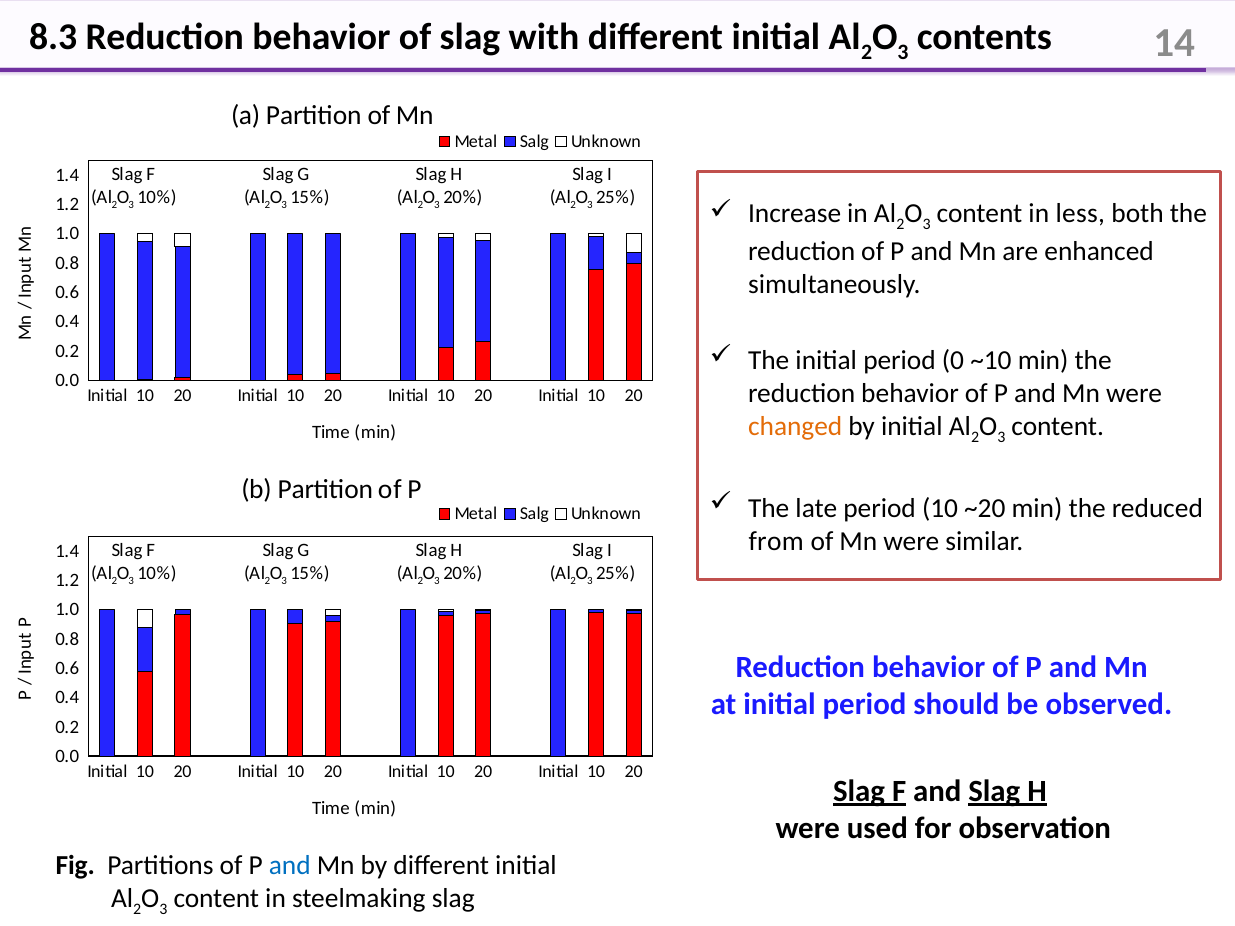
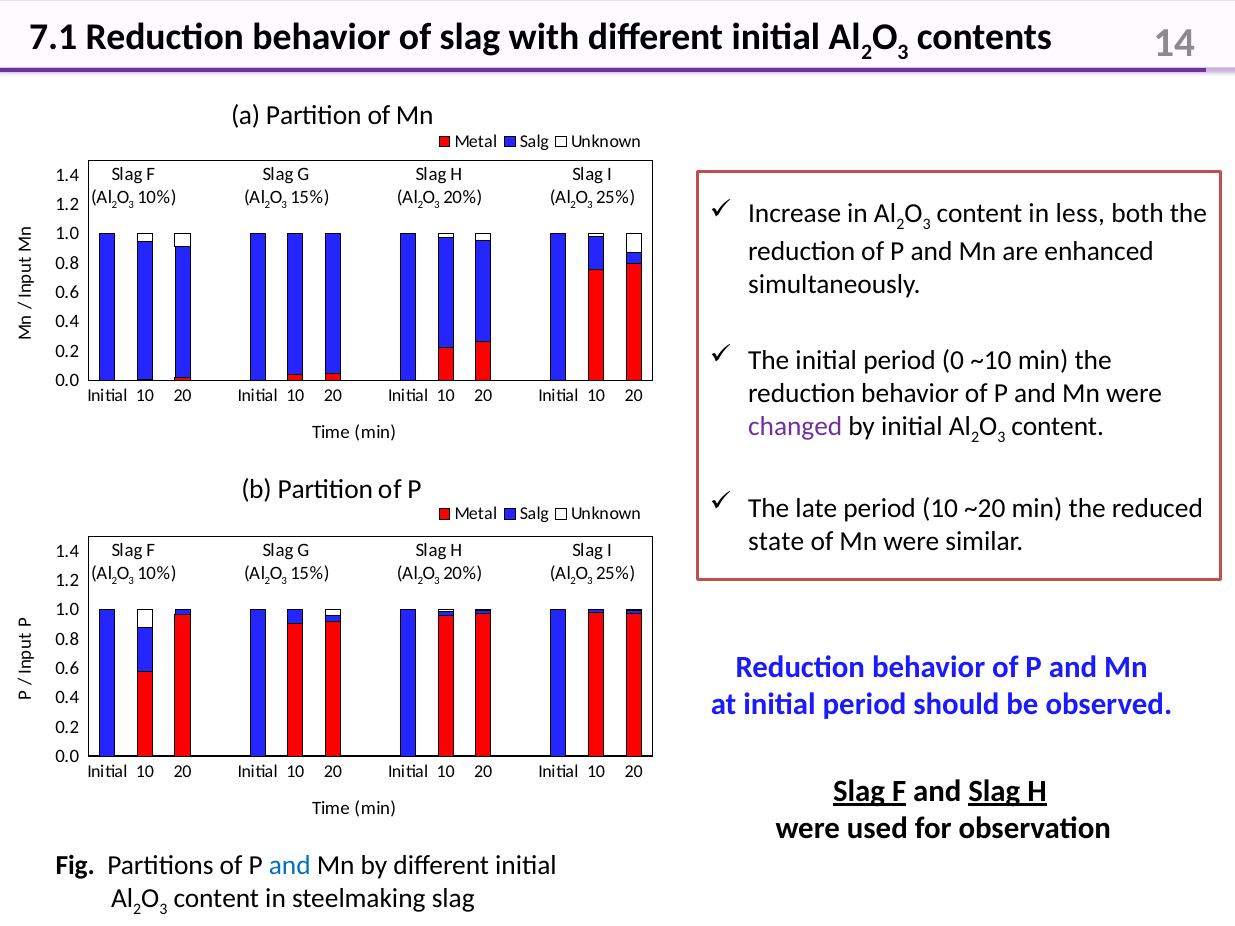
8.3: 8.3 -> 7.1 (53, 37)
changed colour: orange -> purple (795, 427)
from: from -> state (776, 541)
